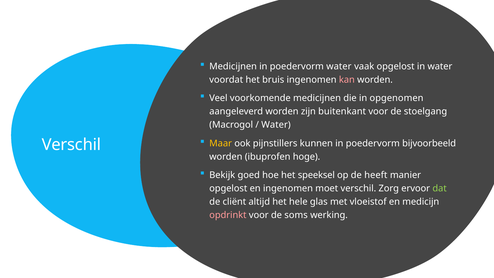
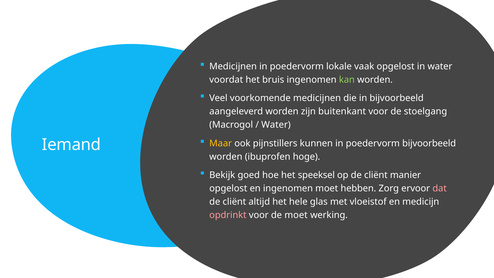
poedervorm water: water -> lokale (339, 66)
kan colour: pink -> light green (347, 80)
in opgenomen: opgenomen -> bijvoorbeeld (397, 98)
Verschil: Verschil -> Iemand (71, 145)
op de heeft: heeft -> cliënt (376, 175)
moet verschil: verschil -> hebben (358, 188)
dat colour: light green -> pink (440, 188)
de soms: soms -> moet (296, 215)
